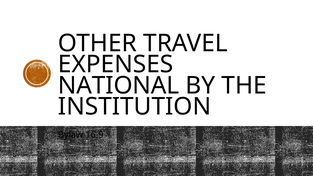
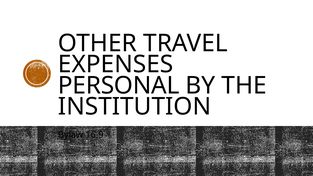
NATIONAL: NATIONAL -> PERSONAL (119, 85)
